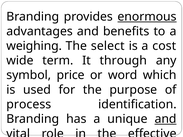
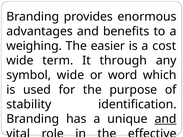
enormous underline: present -> none (147, 17)
select: select -> easier (108, 46)
symbol price: price -> wide (71, 75)
process: process -> stability (29, 105)
